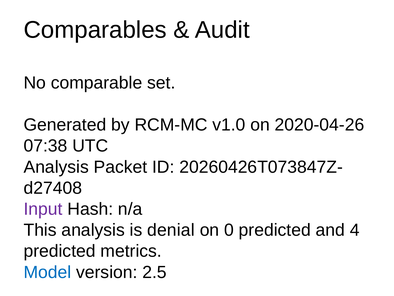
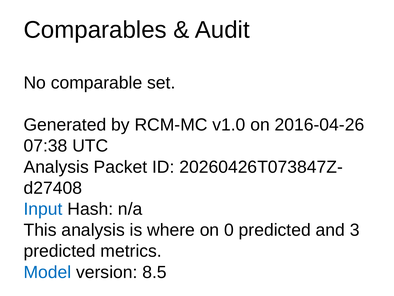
2020-04-26: 2020-04-26 -> 2016-04-26 (319, 125)
Input colour: purple -> blue (43, 209)
denial: denial -> where (171, 230)
4: 4 -> 3 (355, 230)
2.5: 2.5 -> 8.5 (155, 272)
